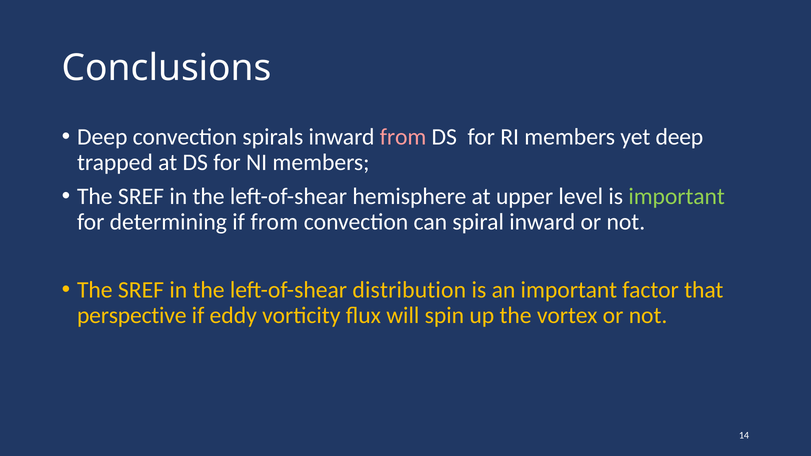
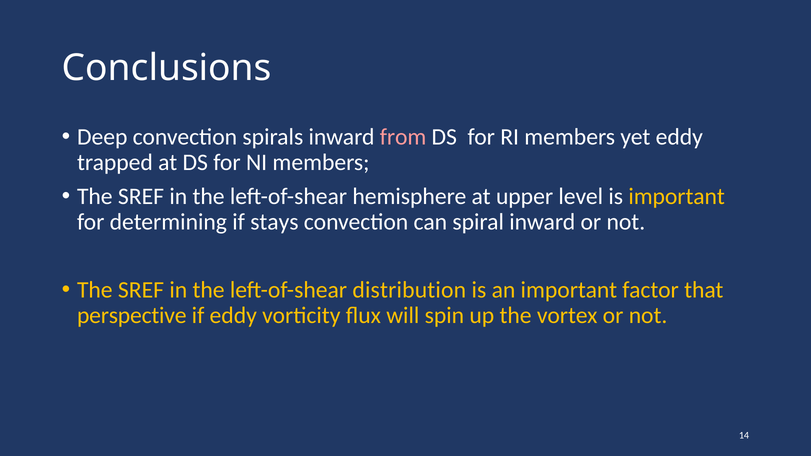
yet deep: deep -> eddy (679, 137)
important colour: light green -> yellow (677, 197)
if from: from -> stays (274, 222)
